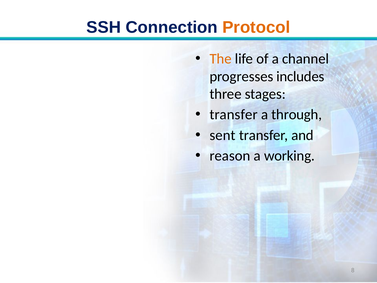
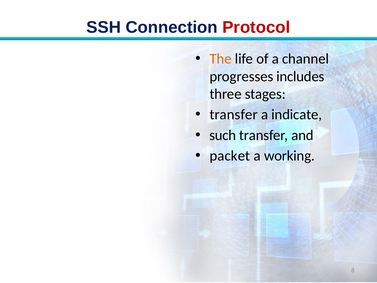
Protocol colour: orange -> red (256, 27)
through: through -> indicate (297, 115)
sent: sent -> such (223, 135)
reason: reason -> packet (230, 156)
